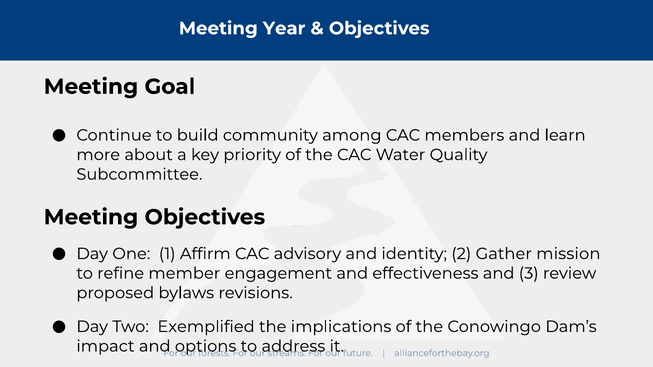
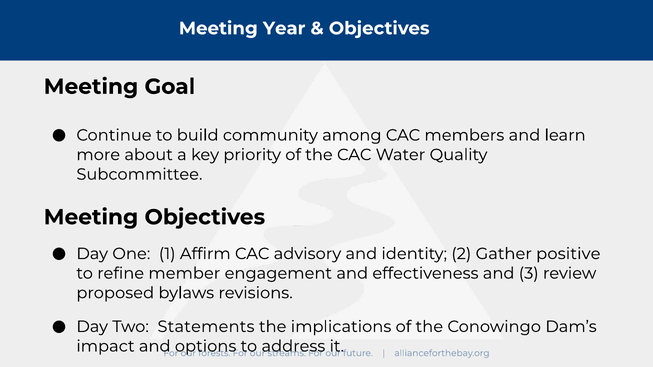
mission: mission -> positive (568, 254)
Exemplified: Exemplified -> Statements (206, 327)
